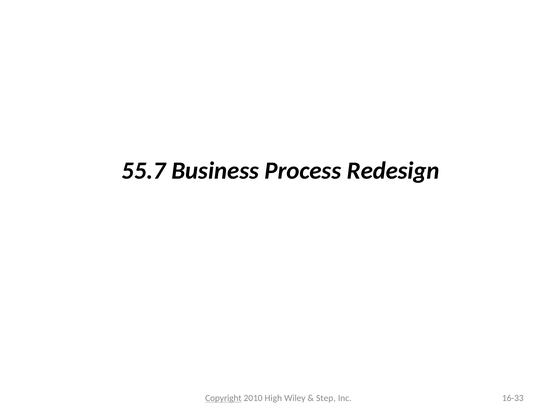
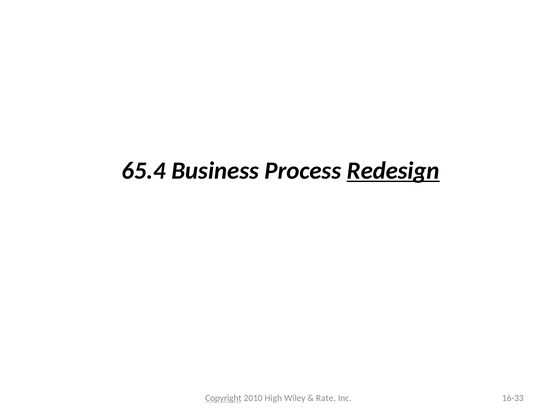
55.7: 55.7 -> 65.4 (144, 171)
Redesign underline: none -> present (393, 171)
Step: Step -> Rate (326, 399)
